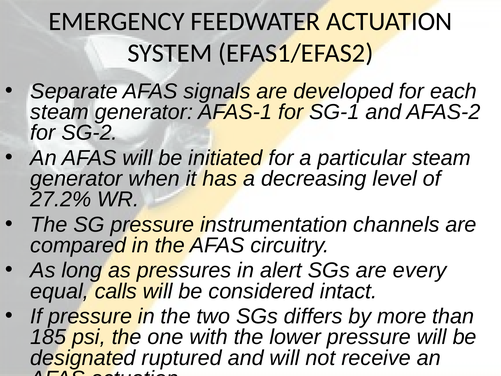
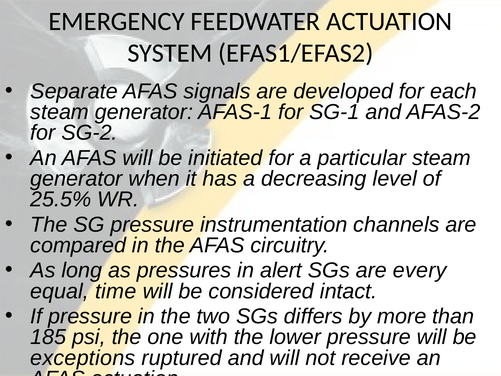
27.2%: 27.2% -> 25.5% (61, 199)
calls: calls -> time (116, 291)
designated: designated -> exceptions (83, 358)
